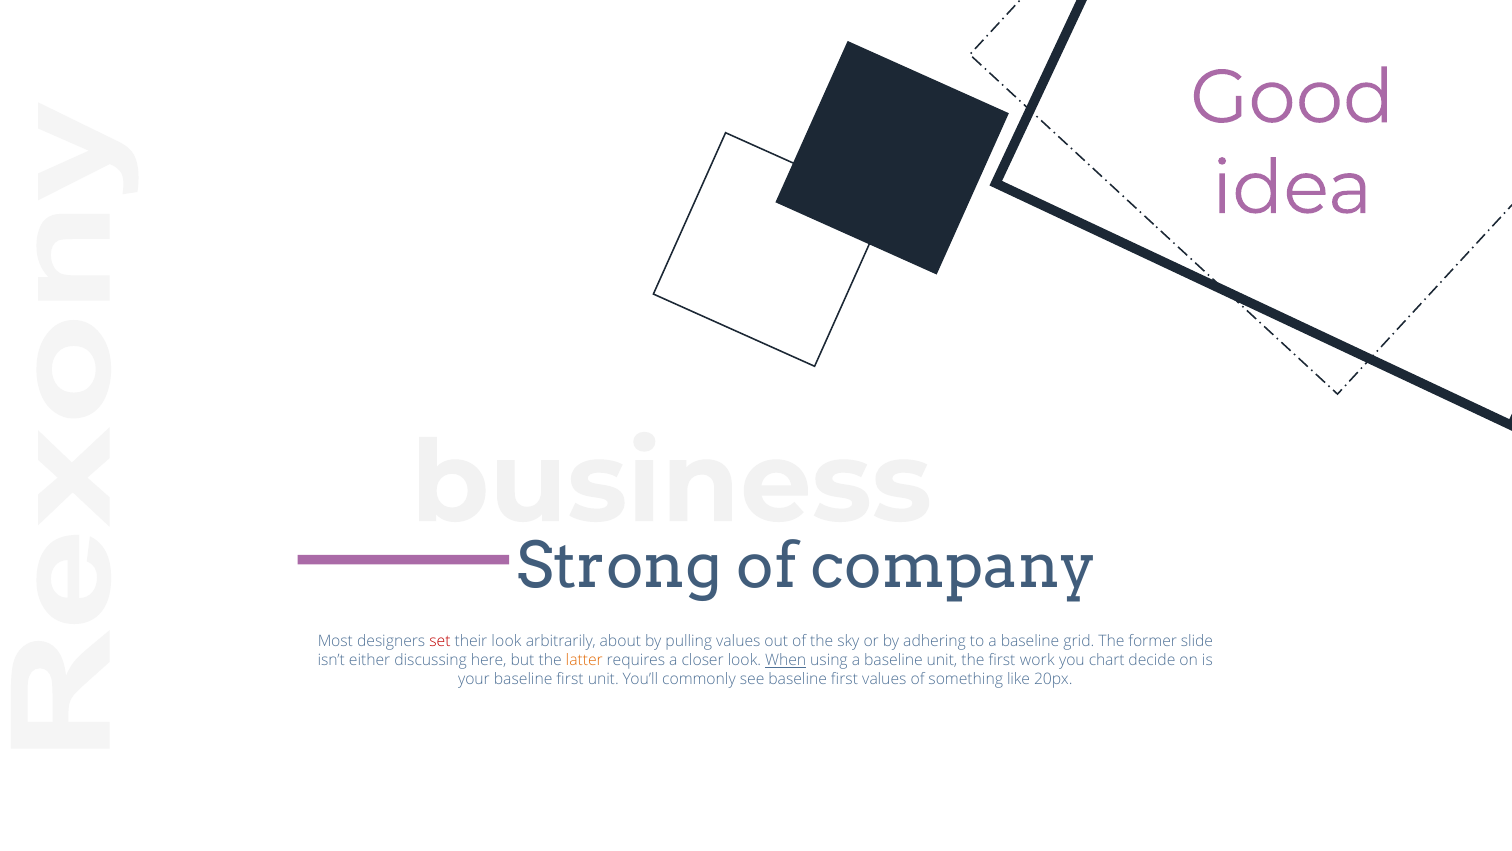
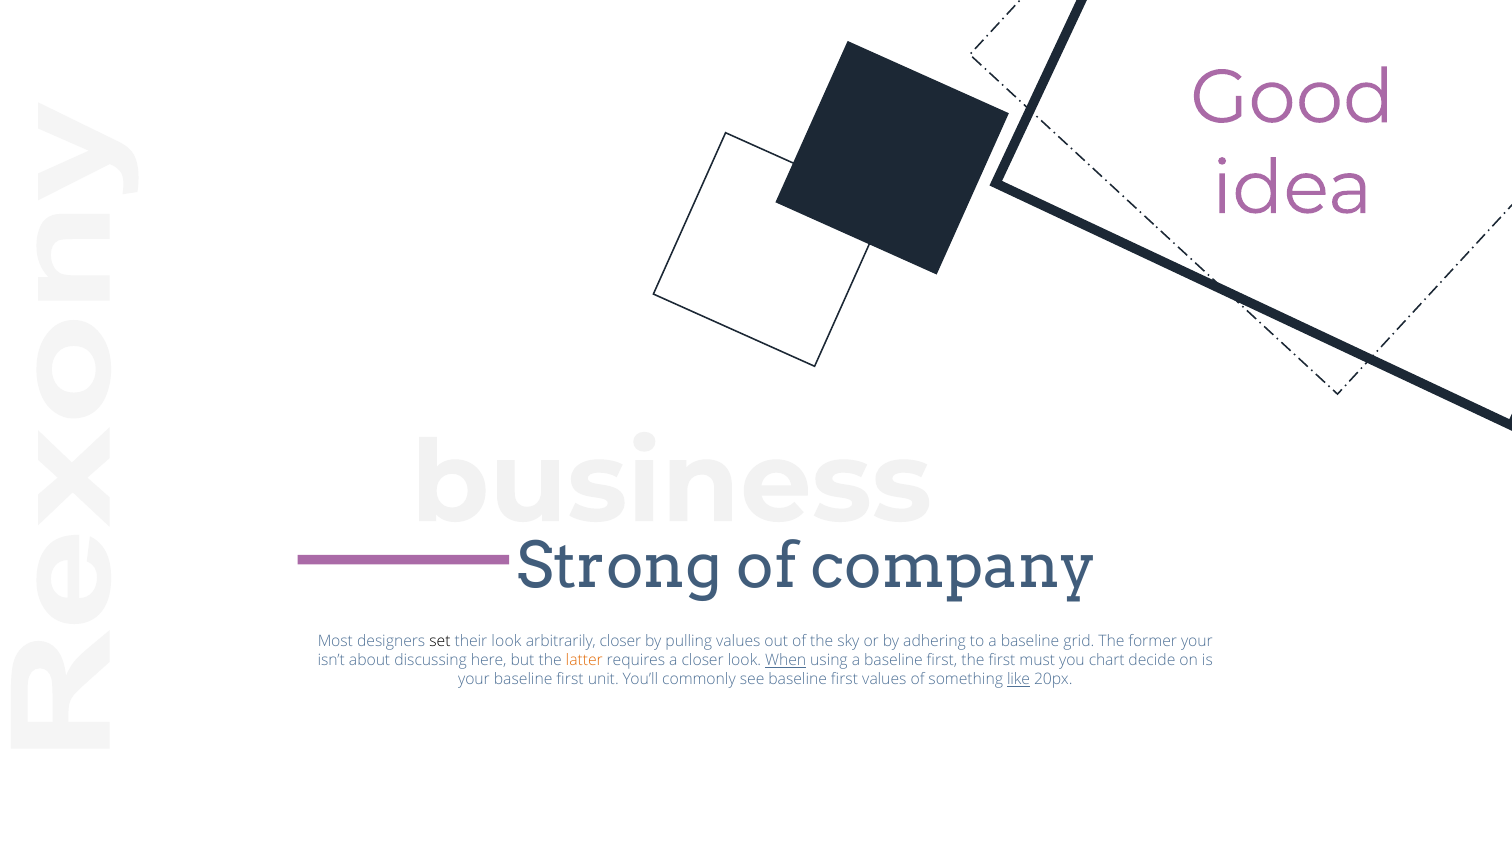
set colour: red -> black (440, 641)
arbitrarily about: about -> closer (620, 641)
former slide: slide -> your (1197, 641)
either: either -> about (370, 660)
a baseline unit: unit -> first (942, 660)
work: work -> must (1037, 660)
like underline: none -> present (1019, 679)
